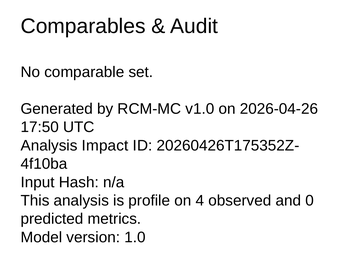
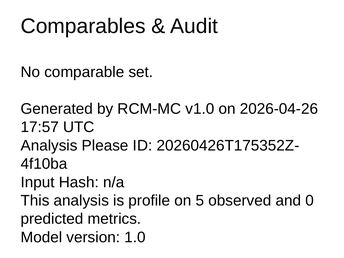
17:50: 17:50 -> 17:57 (40, 127)
Impact: Impact -> Please (105, 146)
4: 4 -> 5 (200, 201)
